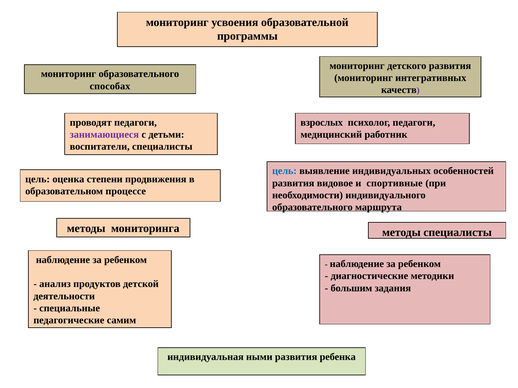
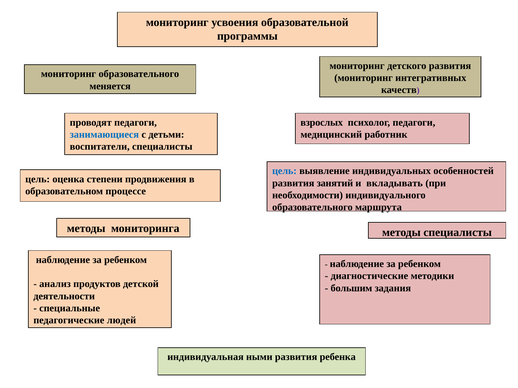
способах: способах -> меняется (110, 86)
занимающиеся colour: purple -> blue (104, 135)
видовое: видовое -> занятий (335, 183)
спортивные: спортивные -> вкладывать (395, 183)
самим: самим -> людей (122, 321)
